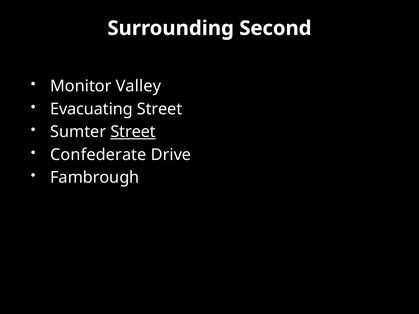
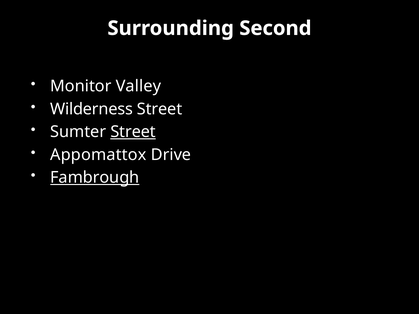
Evacuating: Evacuating -> Wilderness (91, 109)
Confederate: Confederate -> Appomattox (98, 155)
Fambrough underline: none -> present (95, 178)
